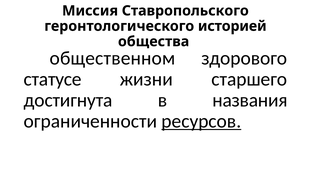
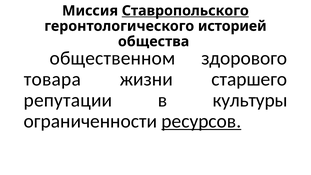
Ставропольского underline: none -> present (185, 11)
статусе: статусе -> товара (52, 79)
достигнута: достигнута -> репутации (68, 100)
названия: названия -> культуры (250, 100)
